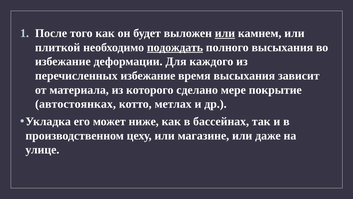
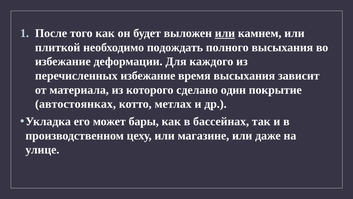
подождать underline: present -> none (175, 47)
мере: мере -> один (233, 90)
ниже: ниже -> бары (144, 121)
